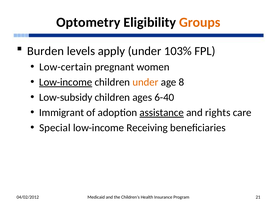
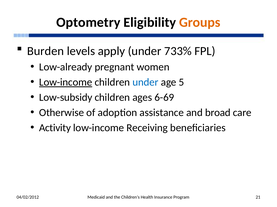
103%: 103% -> 733% (178, 51)
Low-certain: Low-certain -> Low-already (66, 67)
under colour: orange -> blue (145, 82)
8: 8 -> 5 (181, 82)
6-40: 6-40 -> 6-69 (164, 98)
Immigrant: Immigrant -> Otherwise (62, 113)
assistance underline: present -> none (162, 113)
rights: rights -> broad (218, 113)
Special: Special -> Activity (55, 128)
